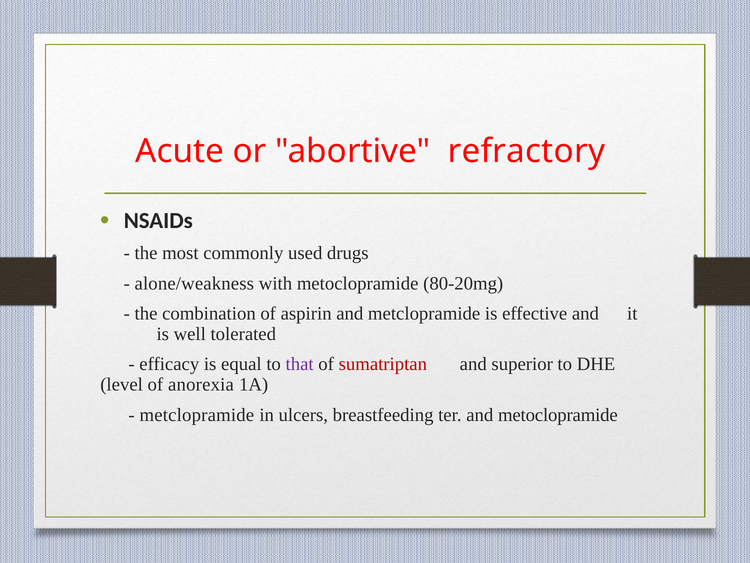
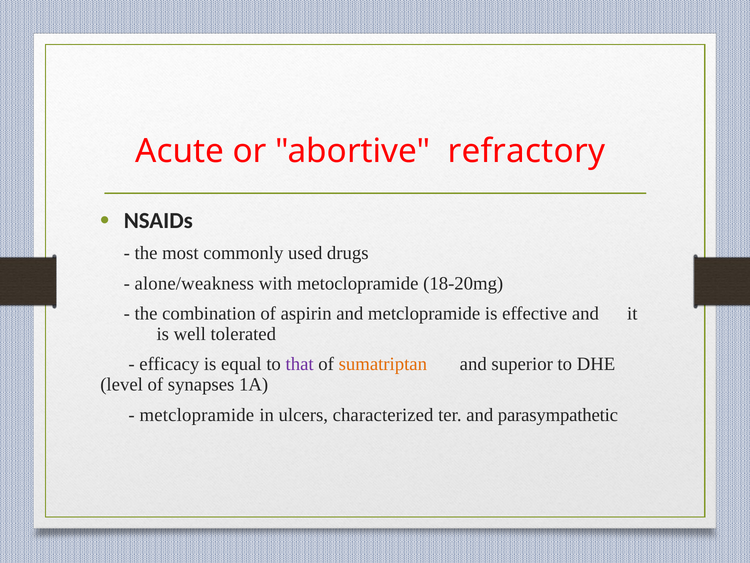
80-20mg: 80-20mg -> 18-20mg (463, 283)
sumatriptan colour: red -> orange (383, 364)
anorexia: anorexia -> synapses (201, 384)
breastfeeding: breastfeeding -> characterized (383, 414)
and metoclopramide: metoclopramide -> parasympathetic (558, 414)
